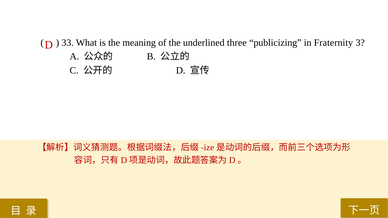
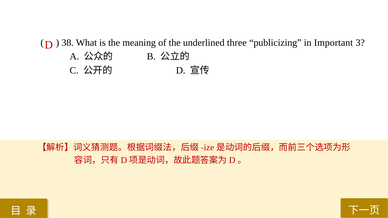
33: 33 -> 38 (68, 43)
Fraternity: Fraternity -> Important (333, 43)
